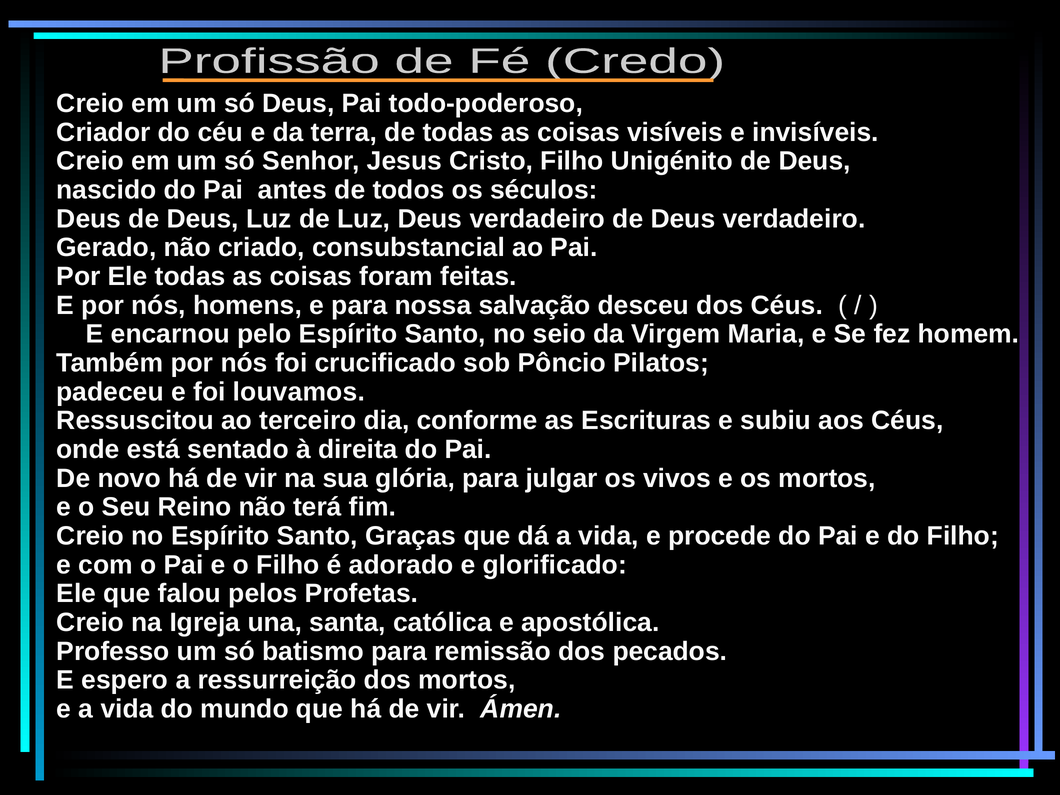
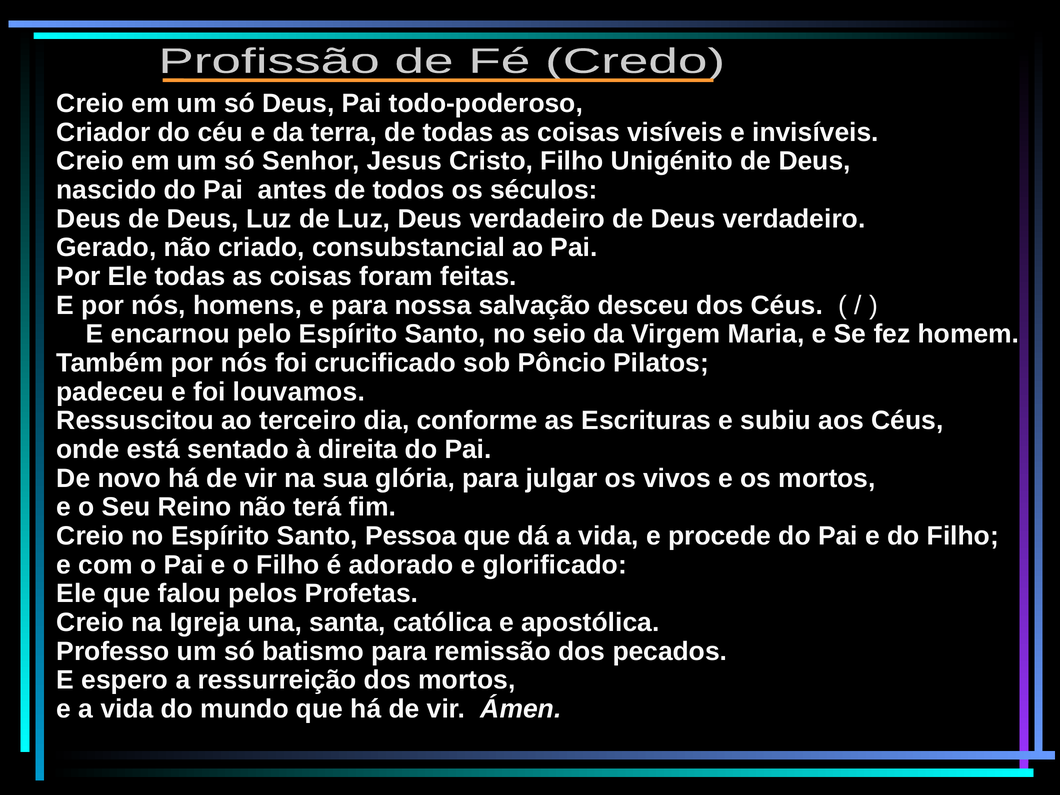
Graças: Graças -> Pessoa (411, 536)
